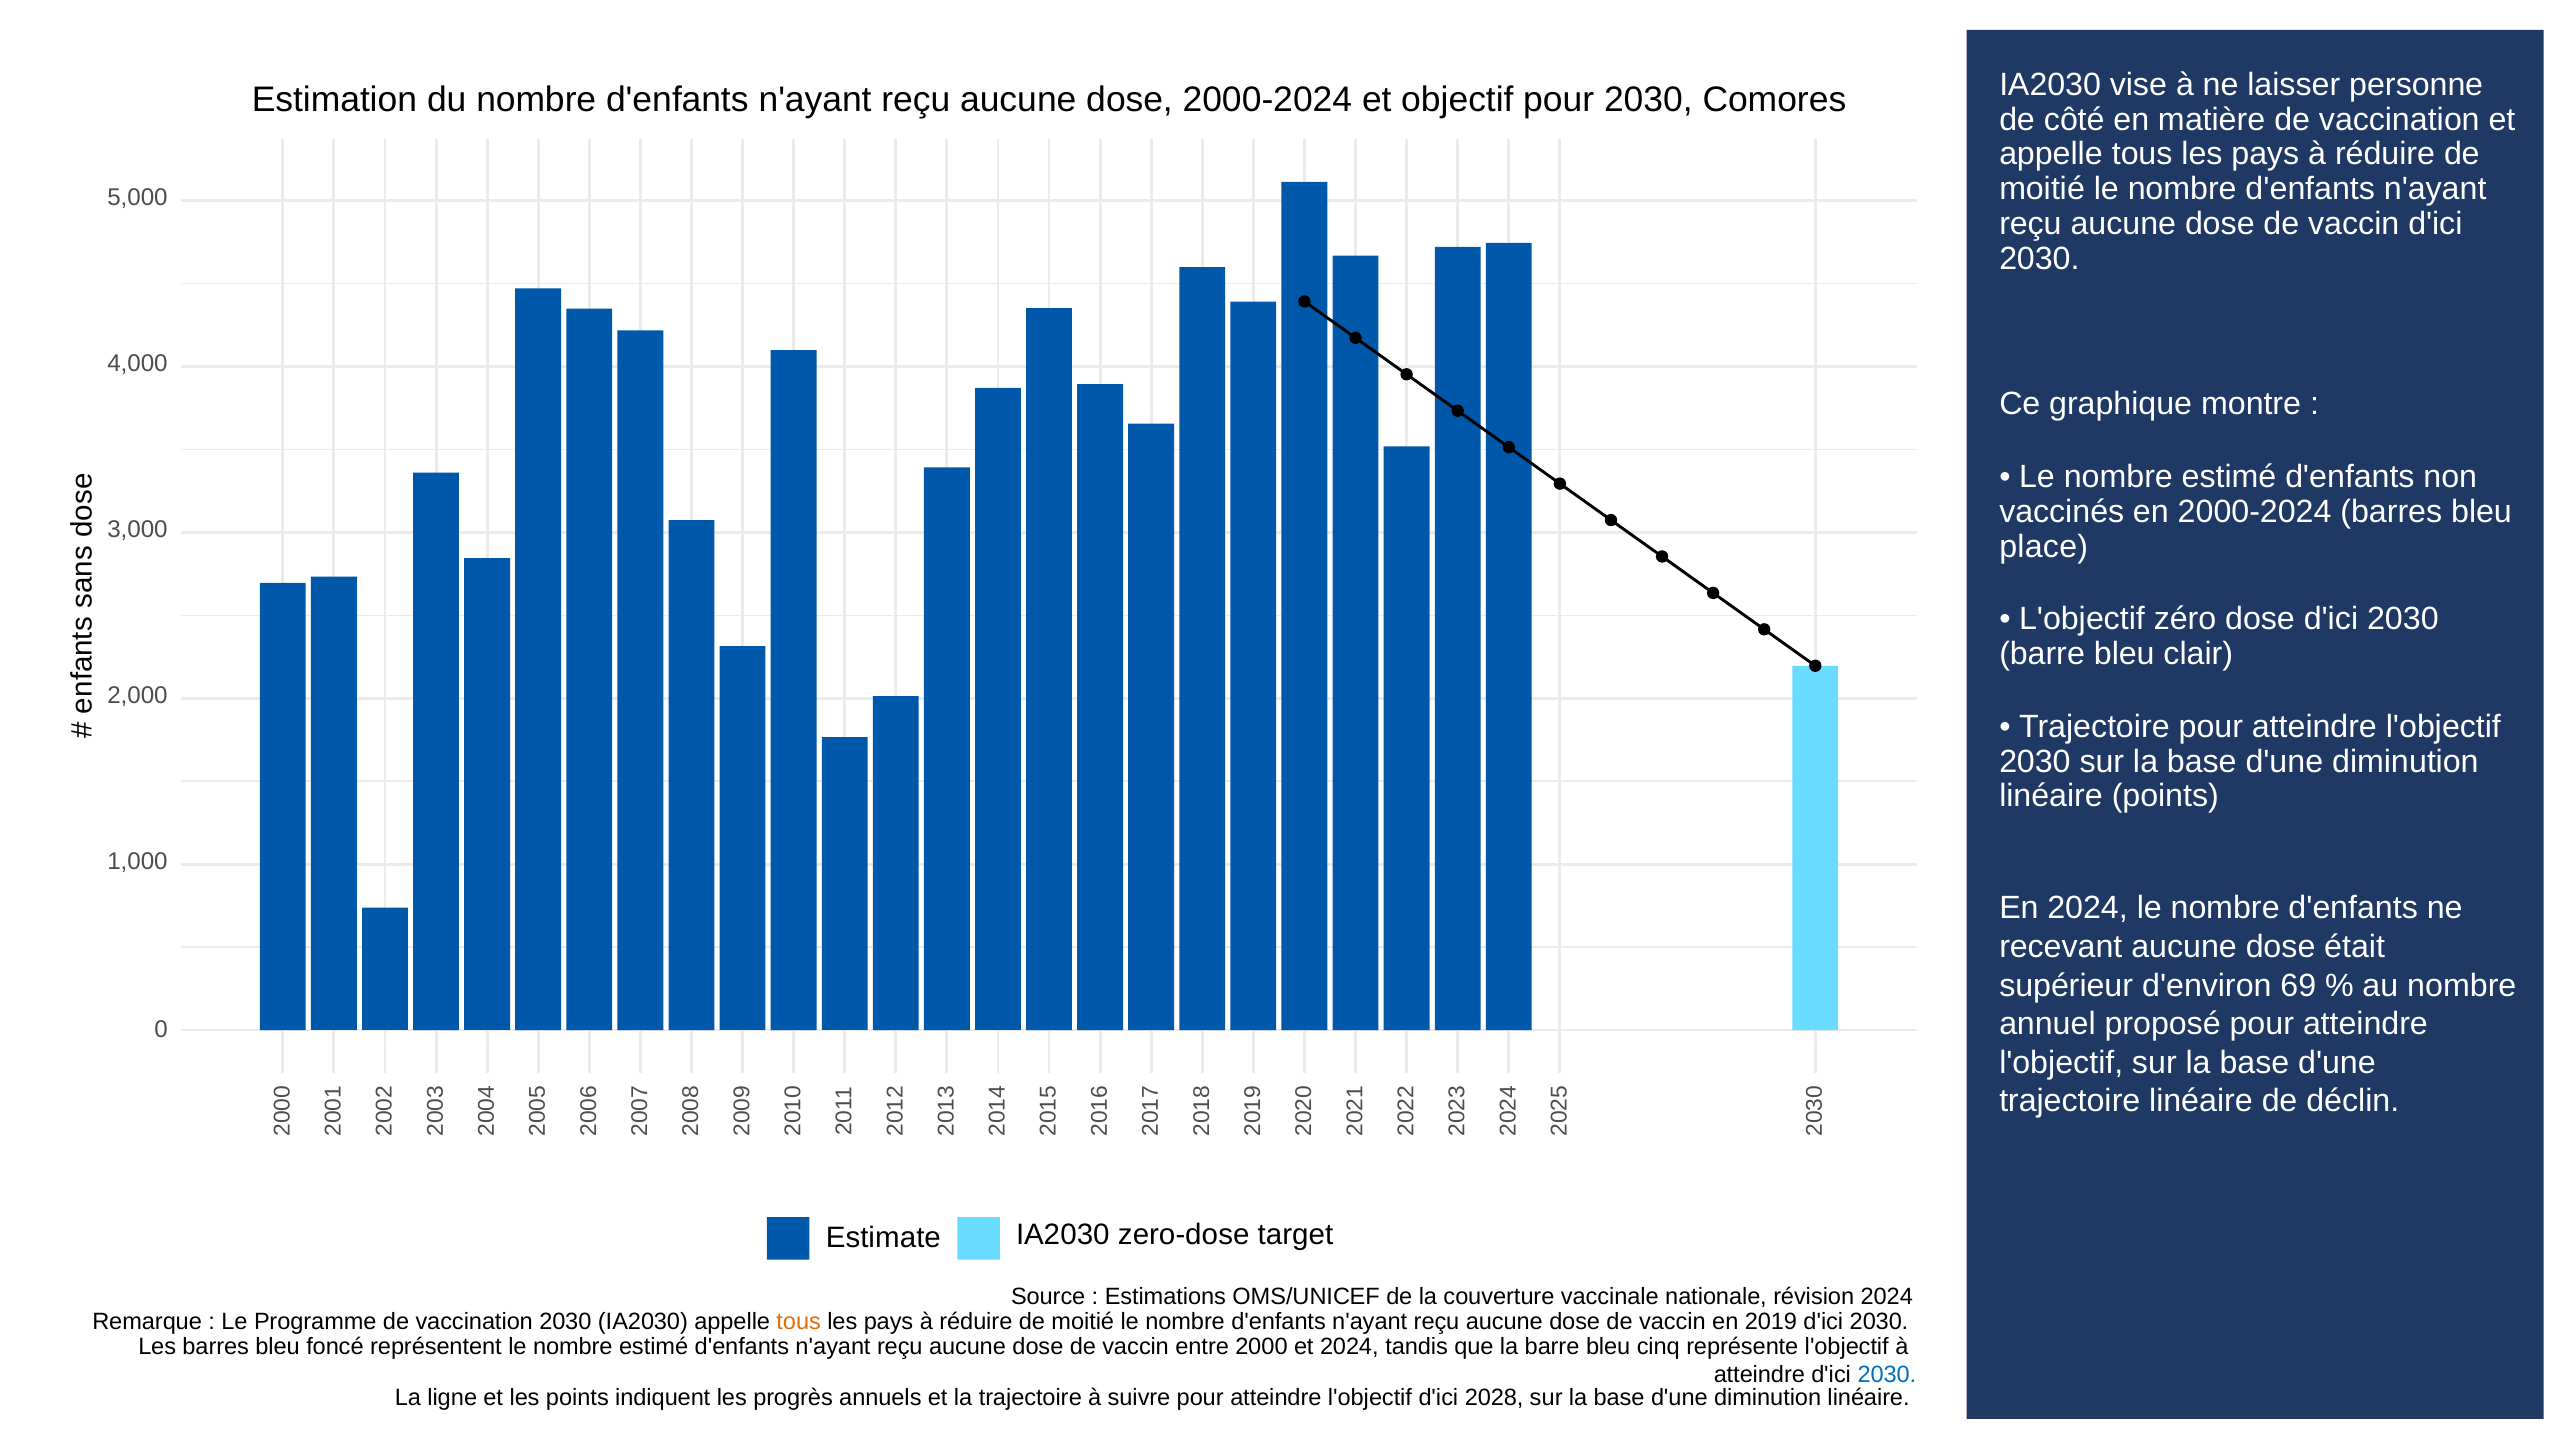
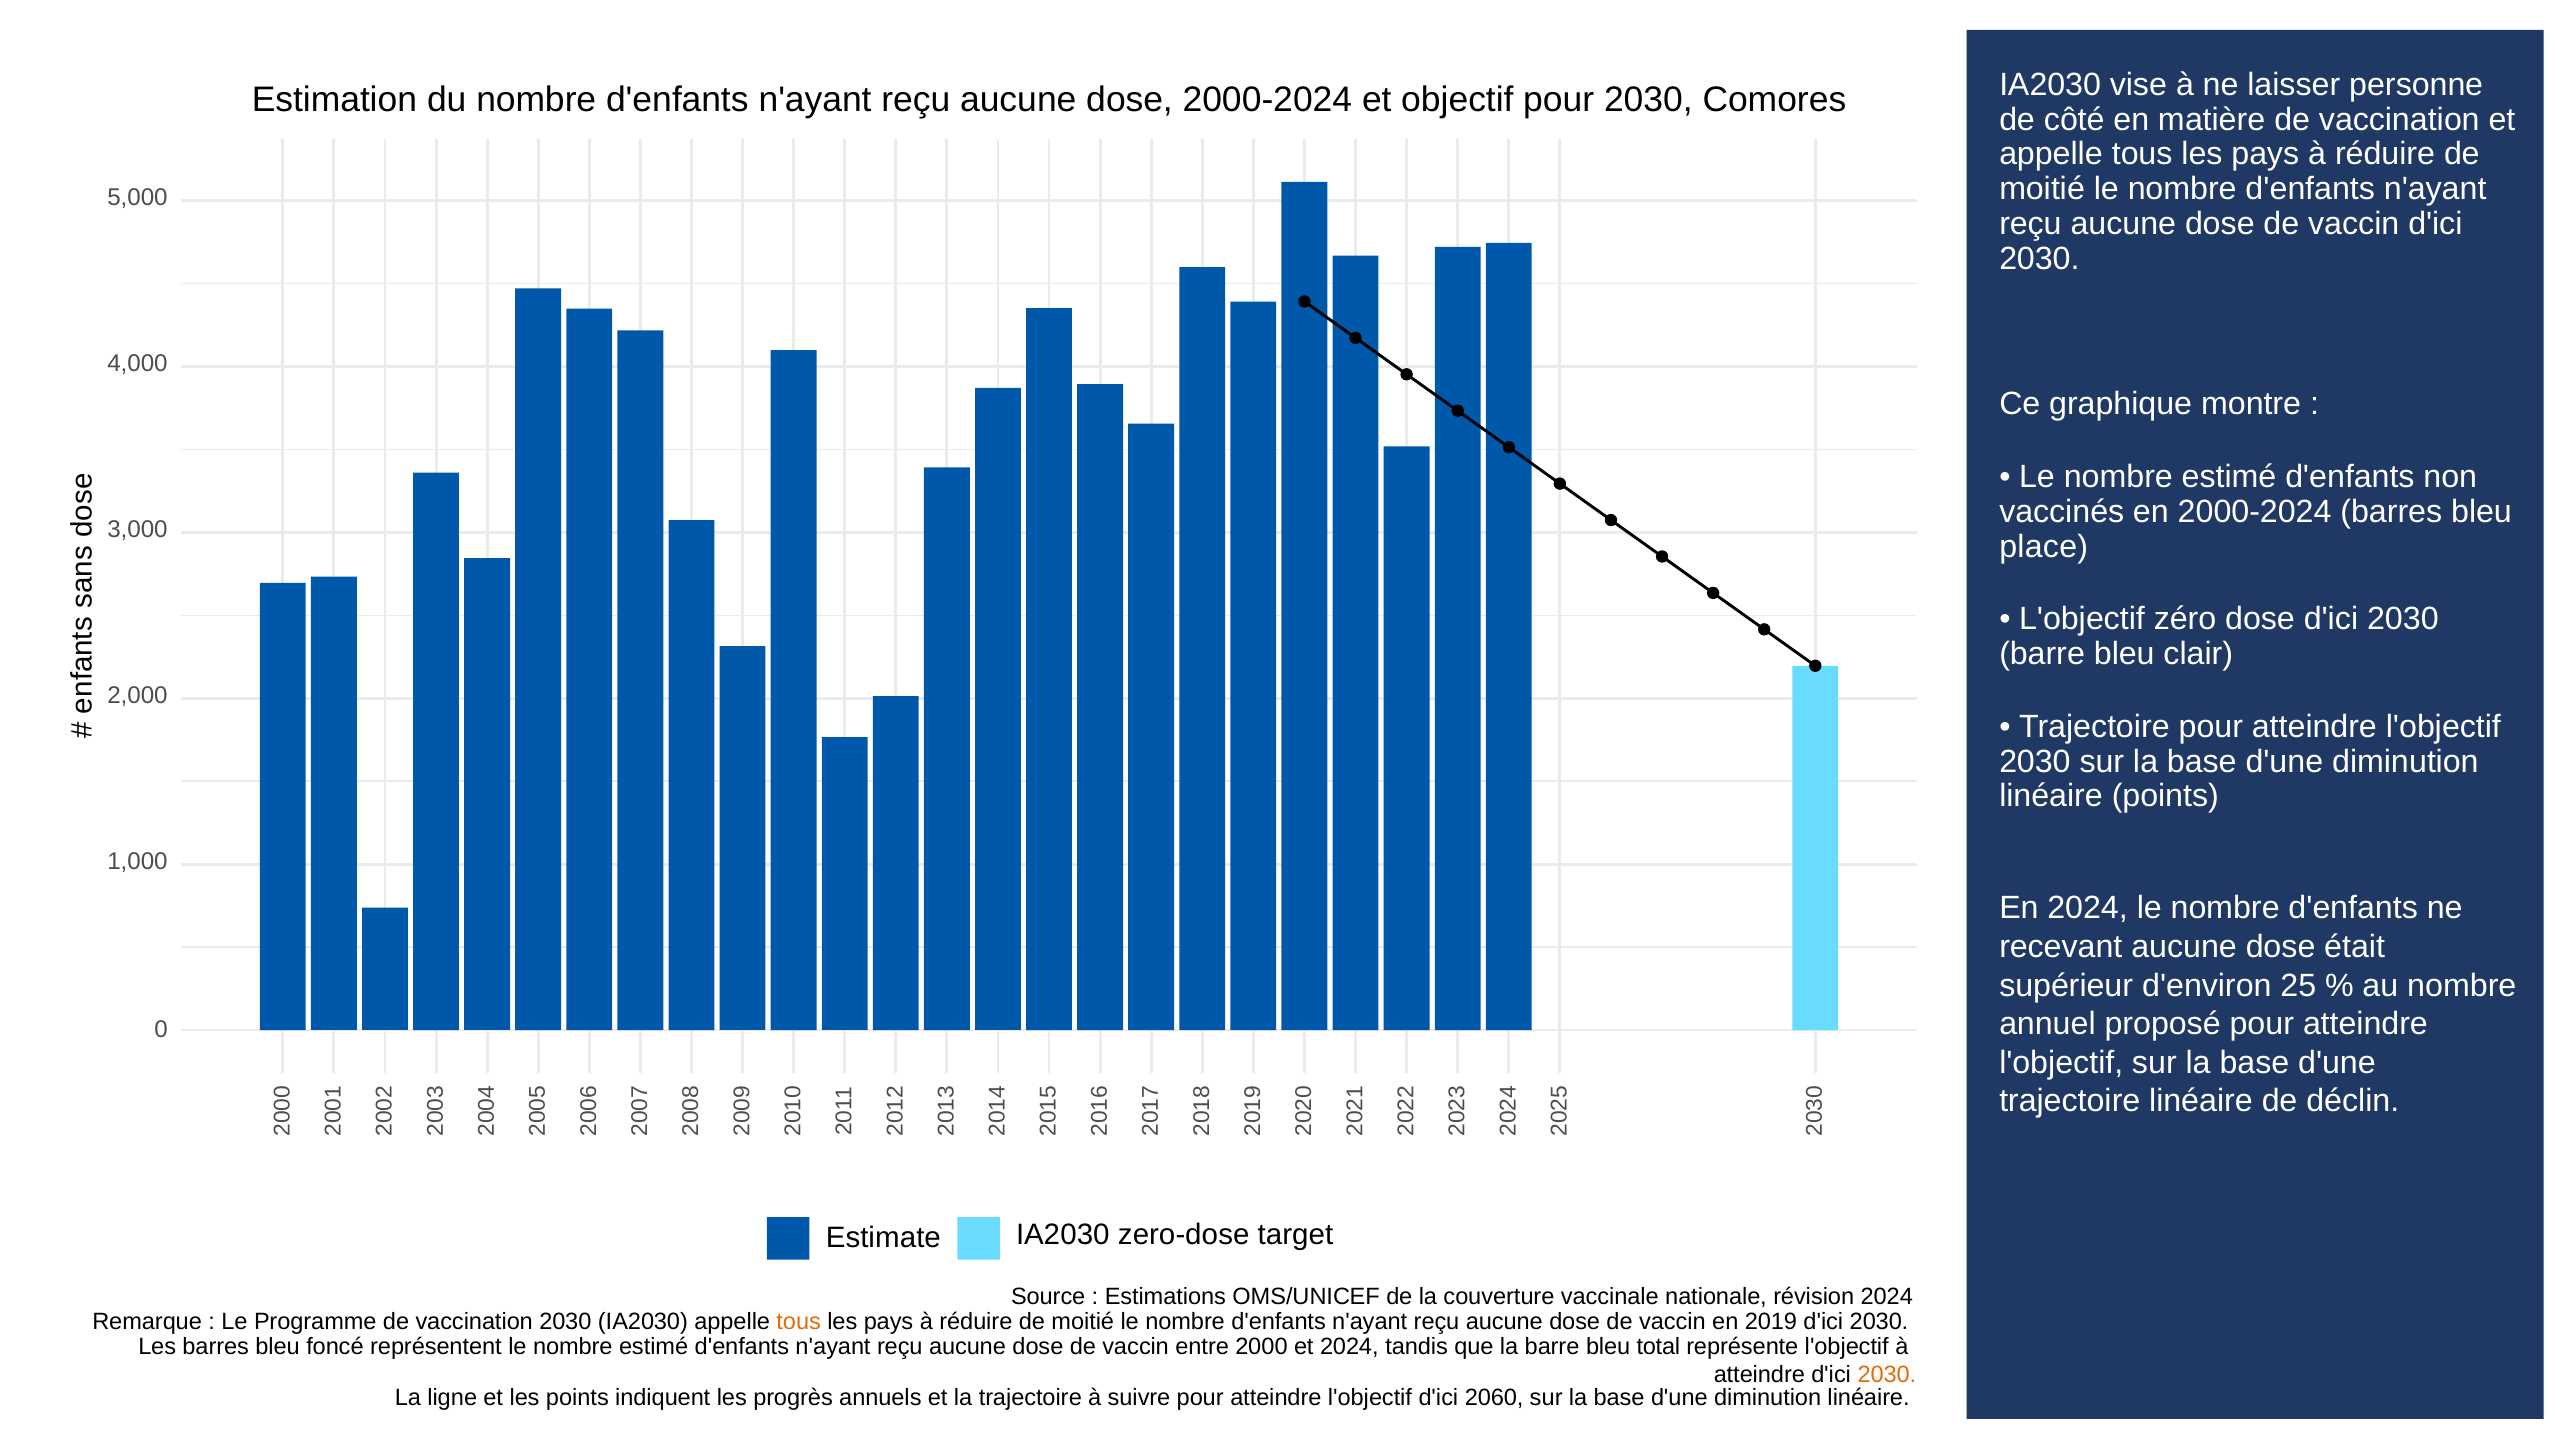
69: 69 -> 25 (2298, 985)
cinq: cinq -> total (1658, 1347)
2030 colour: blue -> orange (1887, 1375)
2028: 2028 -> 2060 (1494, 1398)
